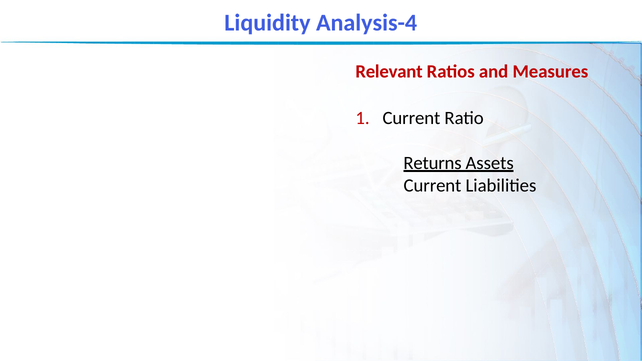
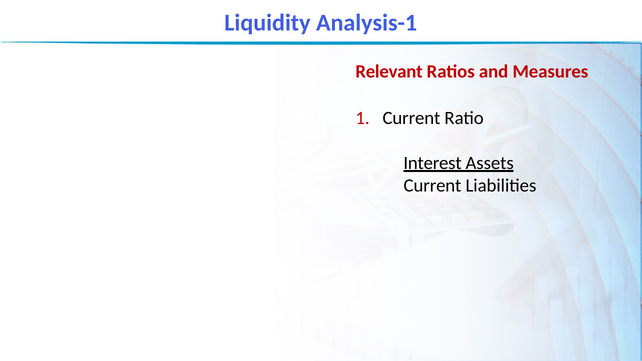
Analysis-4: Analysis-4 -> Analysis-1 (367, 23)
Returns: Returns -> Interest (433, 163)
